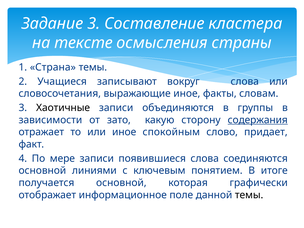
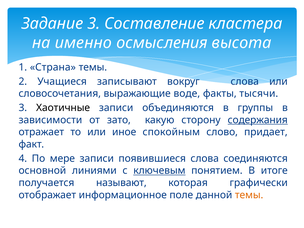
тексте: тексте -> именно (83, 43)
страны: страны -> высота (242, 43)
выражающие иное: иное -> воде (187, 94)
словам: словам -> тысячи (259, 94)
ключевым underline: none -> present (159, 171)
получается основной: основной -> называют (121, 183)
темы colour: black -> orange (249, 195)
